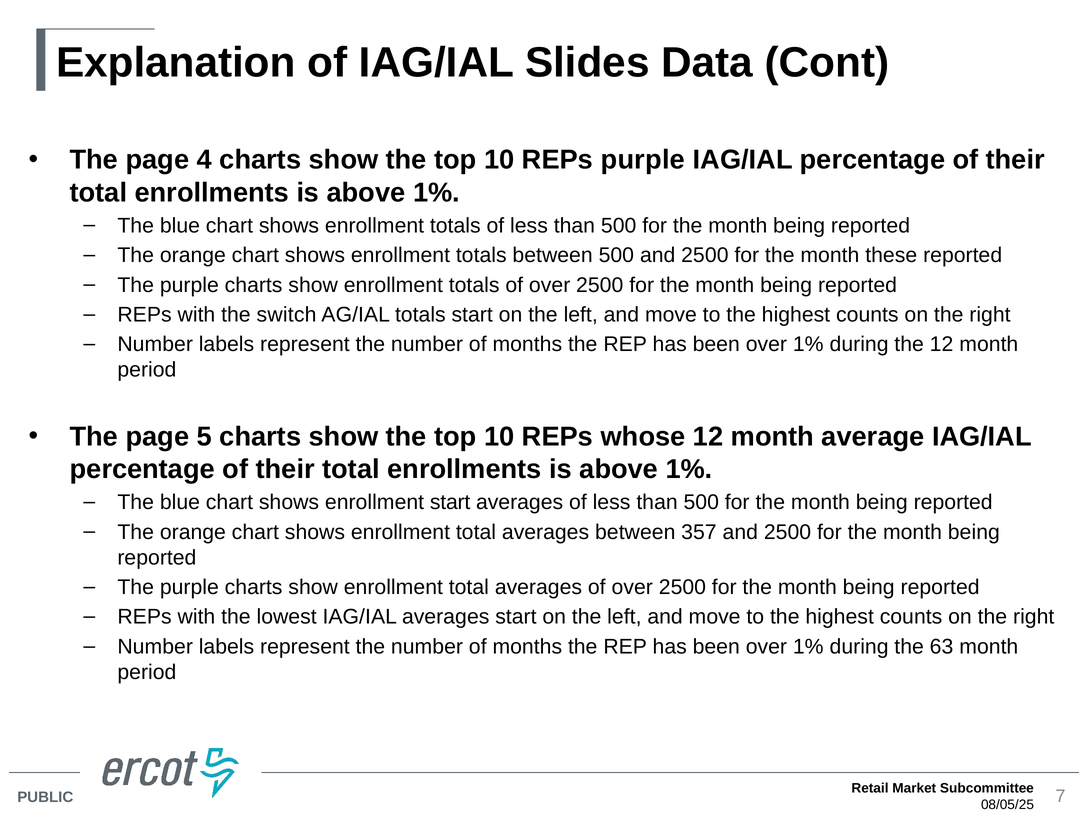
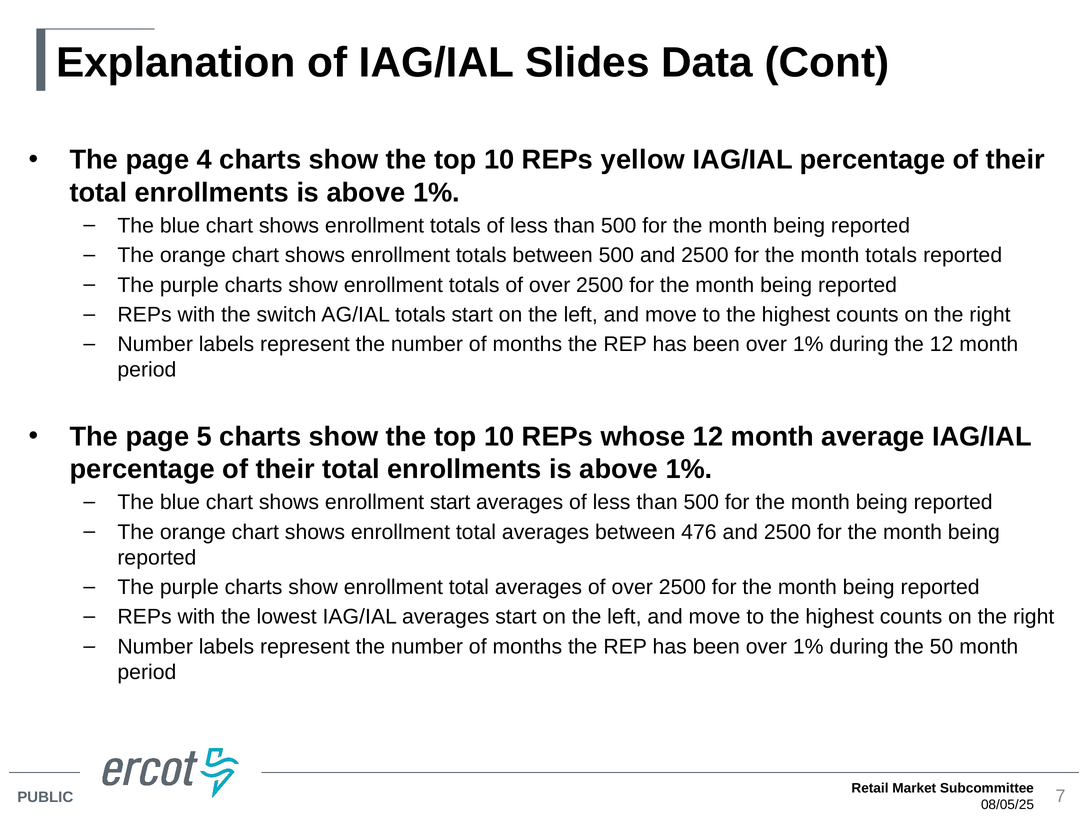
REPs purple: purple -> yellow (643, 160)
month these: these -> totals (891, 255)
357: 357 -> 476 (699, 532)
63: 63 -> 50 (942, 646)
